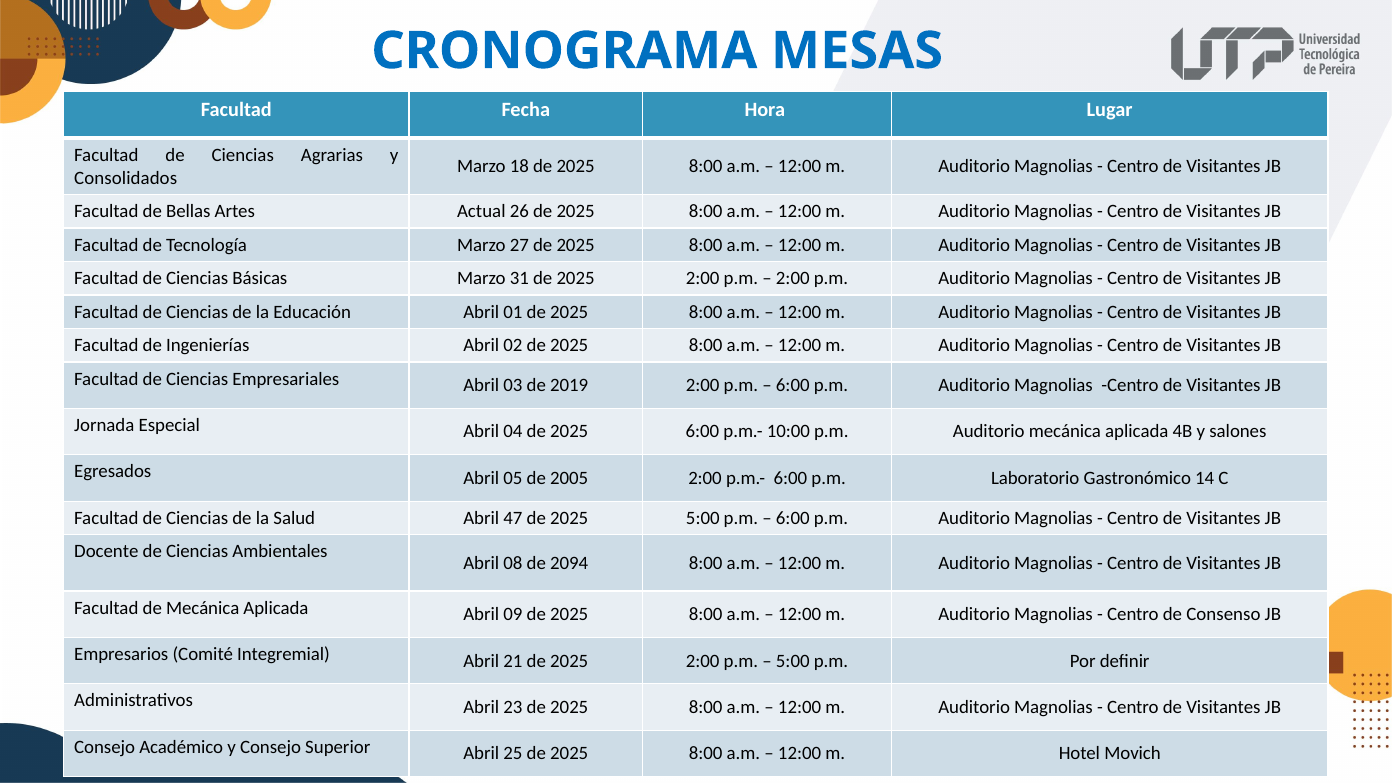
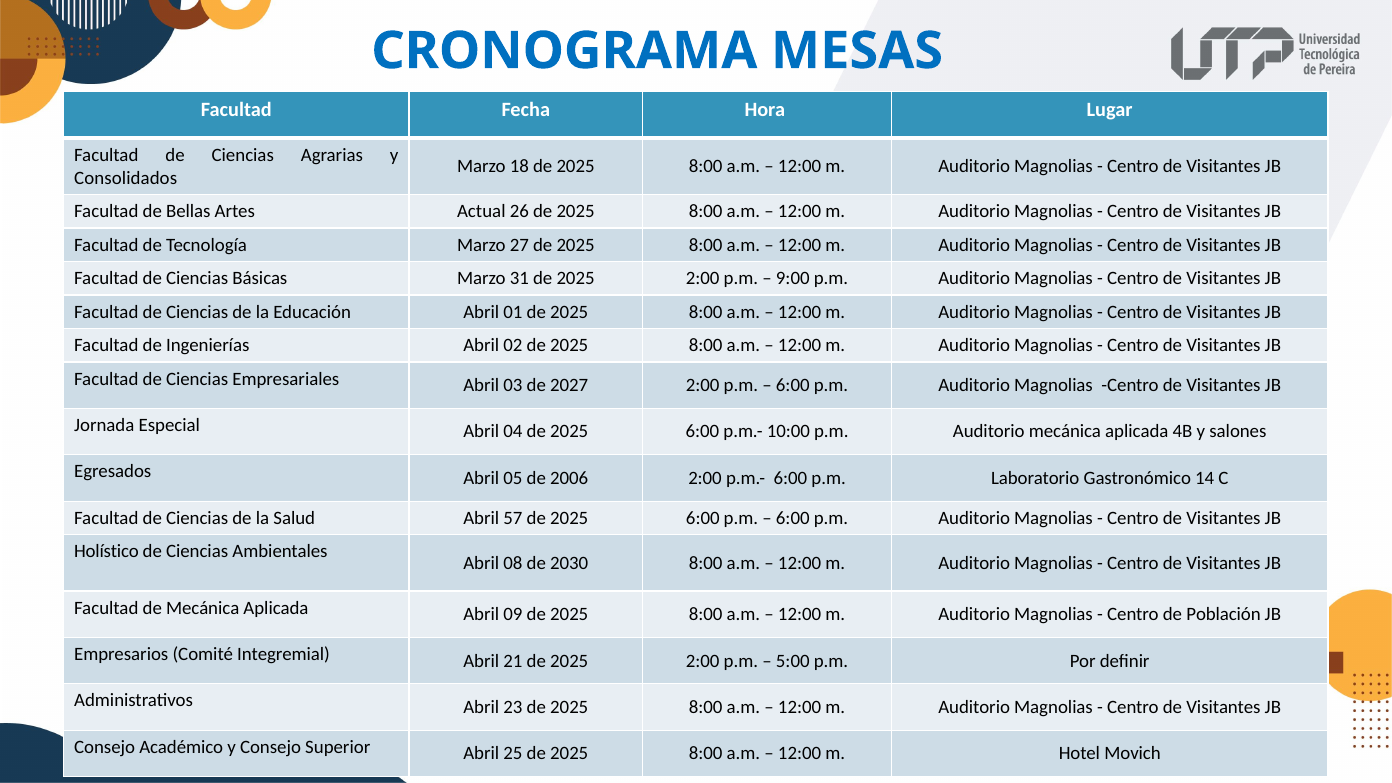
2:00: 2:00 -> 9:00 (793, 278)
2019: 2019 -> 2027 (569, 385)
2005: 2005 -> 2006 (569, 478)
47: 47 -> 57 (513, 518)
5:00: 5:00 -> 6:00 (703, 518)
Docente: Docente -> Holístico (106, 551)
2094: 2094 -> 2030 (569, 563)
Consenso: Consenso -> Población (1224, 614)
